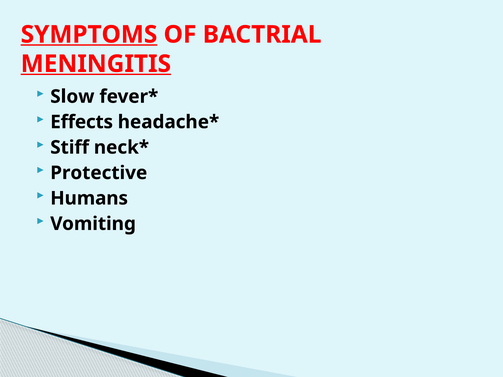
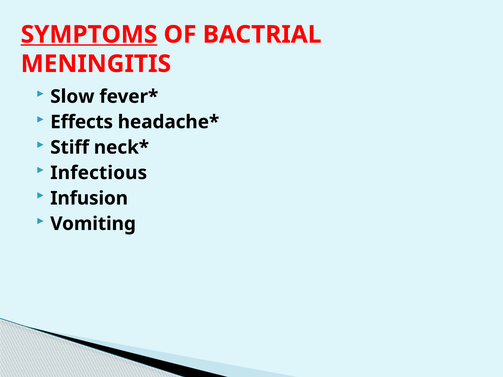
MENINGITIS underline: present -> none (96, 64)
Protective: Protective -> Infectious (99, 173)
Humans: Humans -> Infusion (89, 198)
